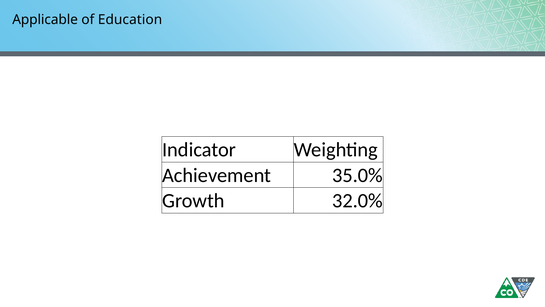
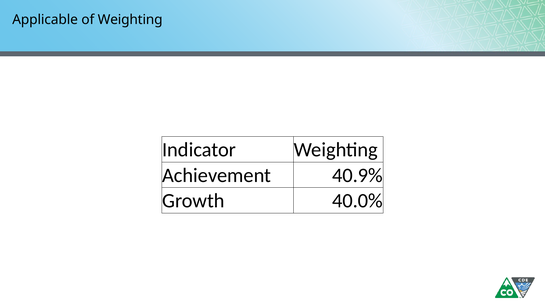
of Education: Education -> Weighting (130, 20)
35.0%: 35.0% -> 40.9% (357, 175)
32.0%: 32.0% -> 40.0% (357, 200)
